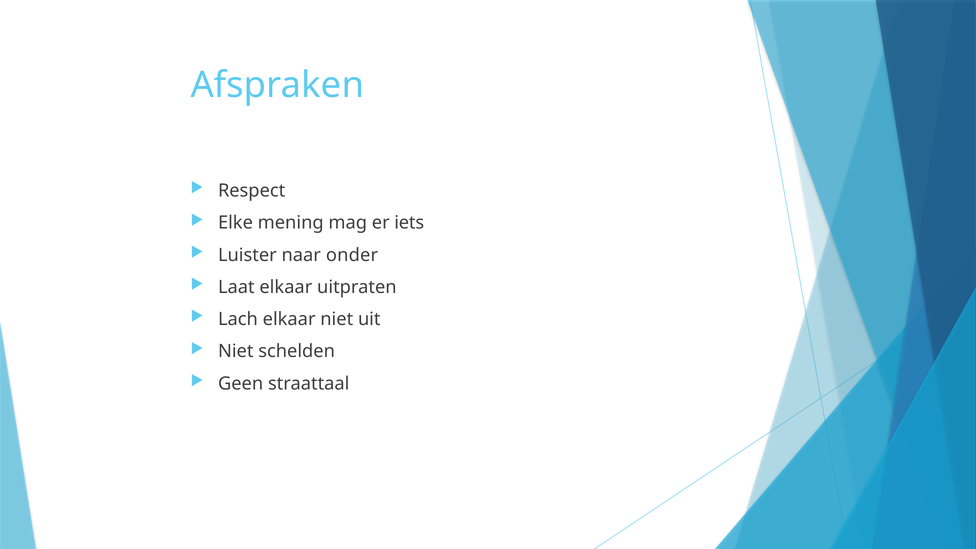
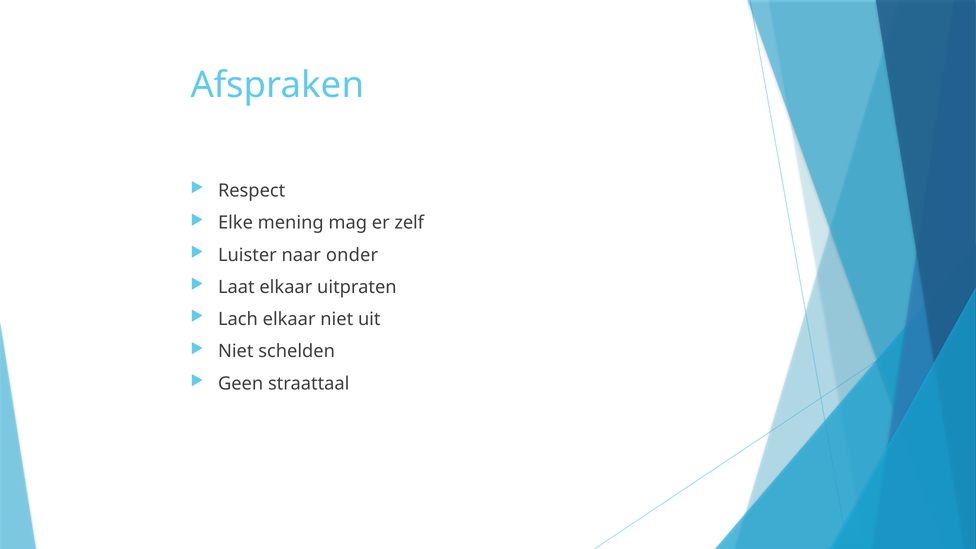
iets: iets -> zelf (409, 223)
